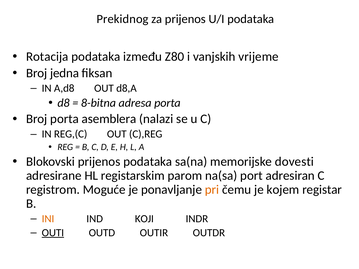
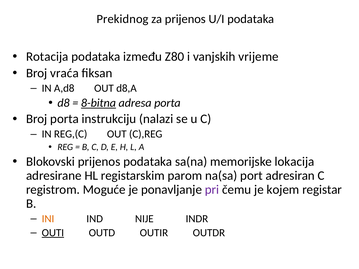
jedna: jedna -> vraća (64, 73)
8-bitna underline: none -> present (98, 103)
asemblera: asemblera -> instrukciju (109, 119)
dovesti: dovesti -> lokacija (294, 162)
pri colour: orange -> purple (212, 190)
KOJI: KOJI -> NIJE (144, 219)
